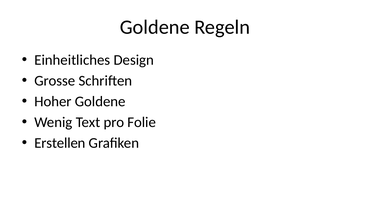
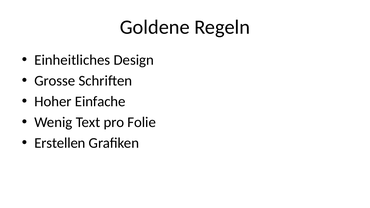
Hoher Goldene: Goldene -> Einfache (100, 102)
